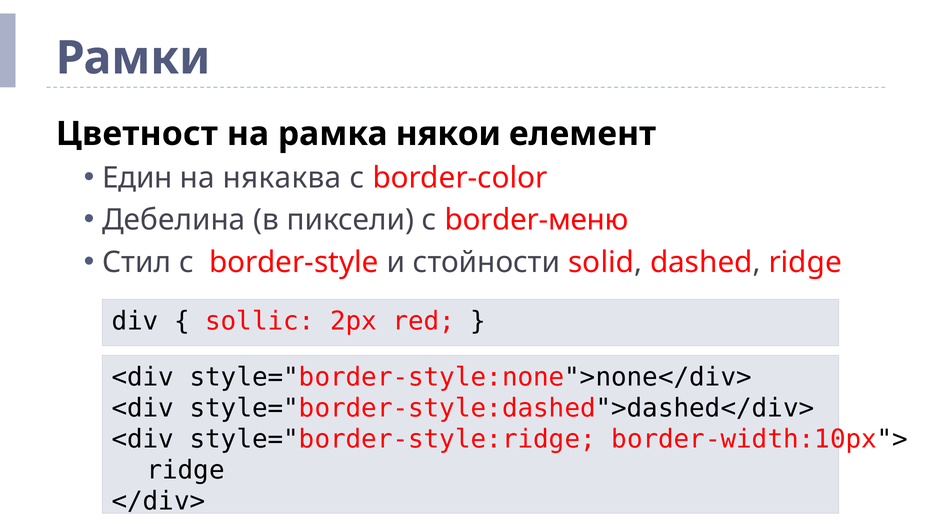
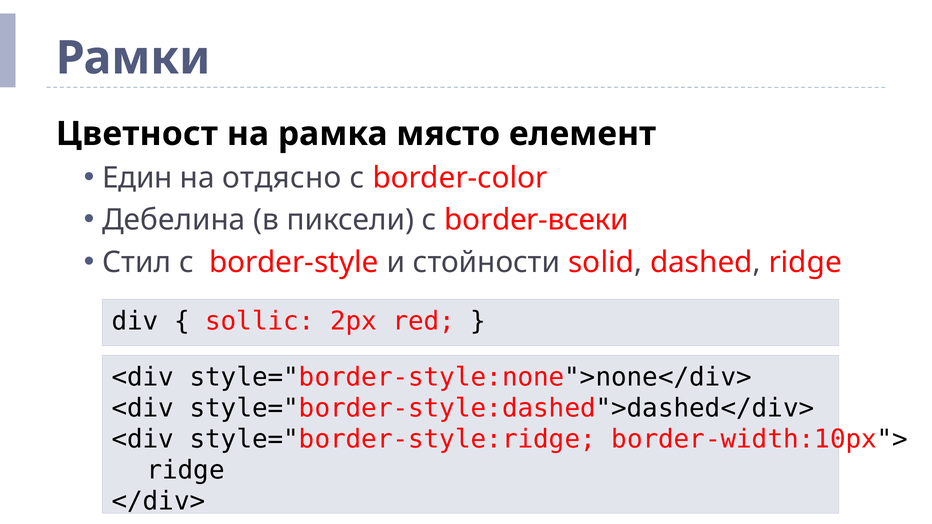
някои: някои -> място (448, 134)
някаква: някаква -> отдясно (282, 178)
border-меню: border-меню -> border-всеки (537, 220)
